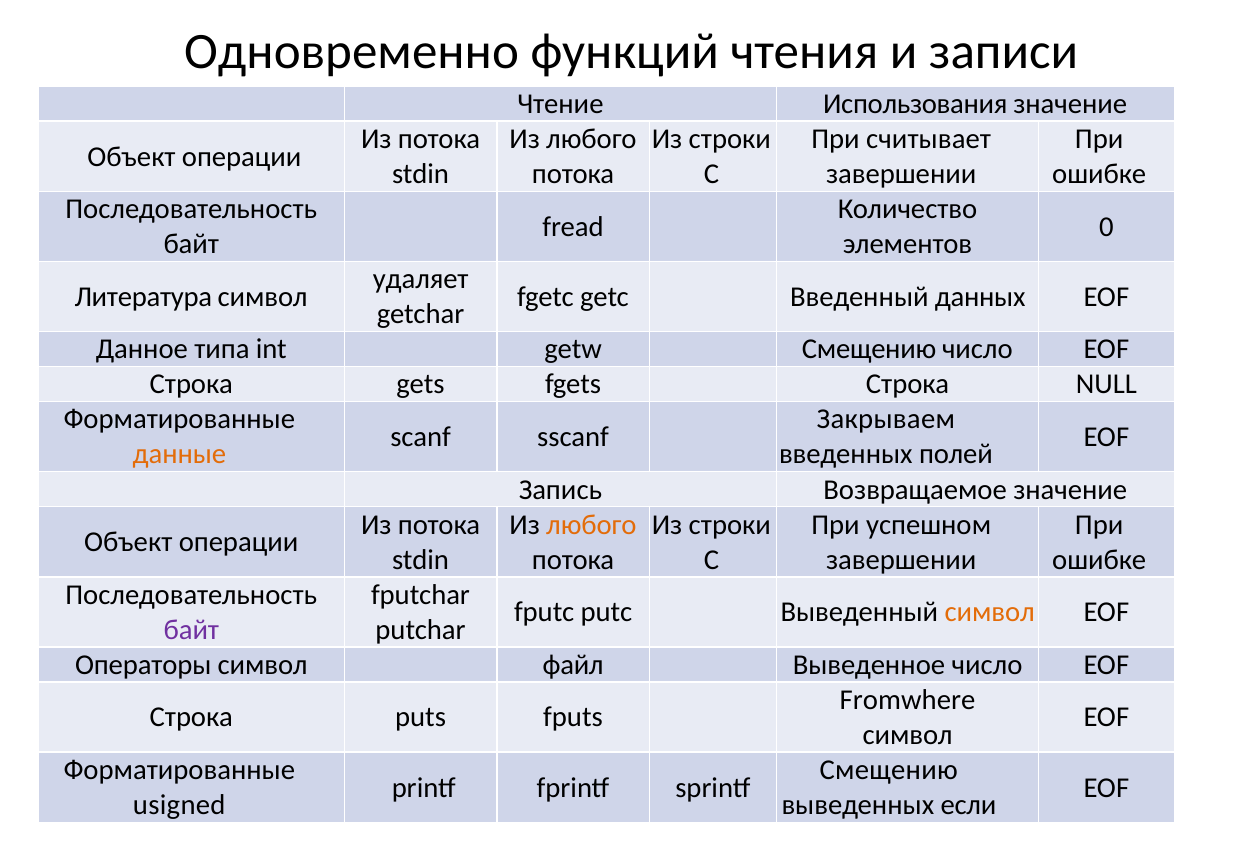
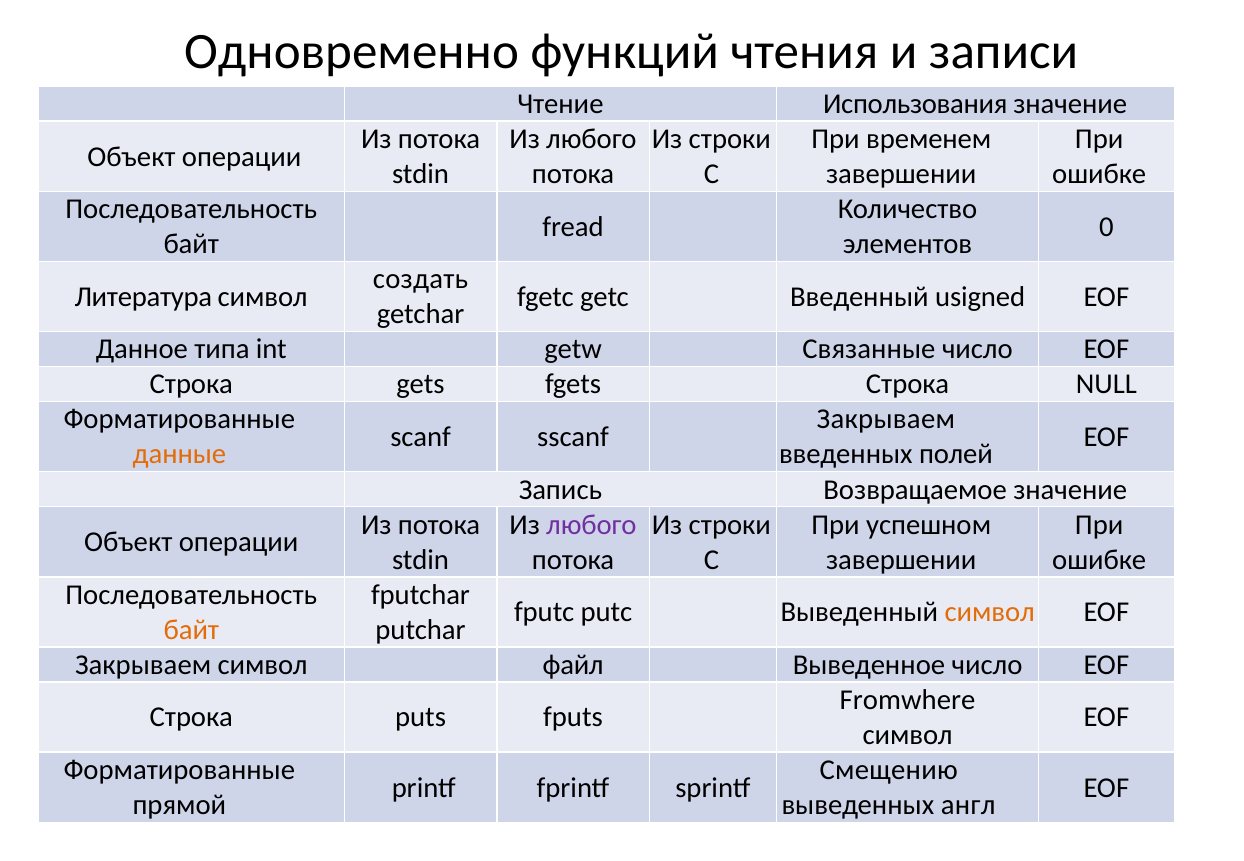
cчитывает: cчитывает -> временем (929, 139)
удаляет: удаляет -> создать (421, 279)
данных: данных -> usigned (980, 297)
getw Смещению: Смещению -> Связанные (869, 349)
любого colour: orange -> purple (591, 525)
байт colour: purple -> orange (191, 630)
Операторы: Операторы -> Закрываем (143, 665)
usigned: usigned -> прямой (179, 805)
если: если -> англ (968, 805)
